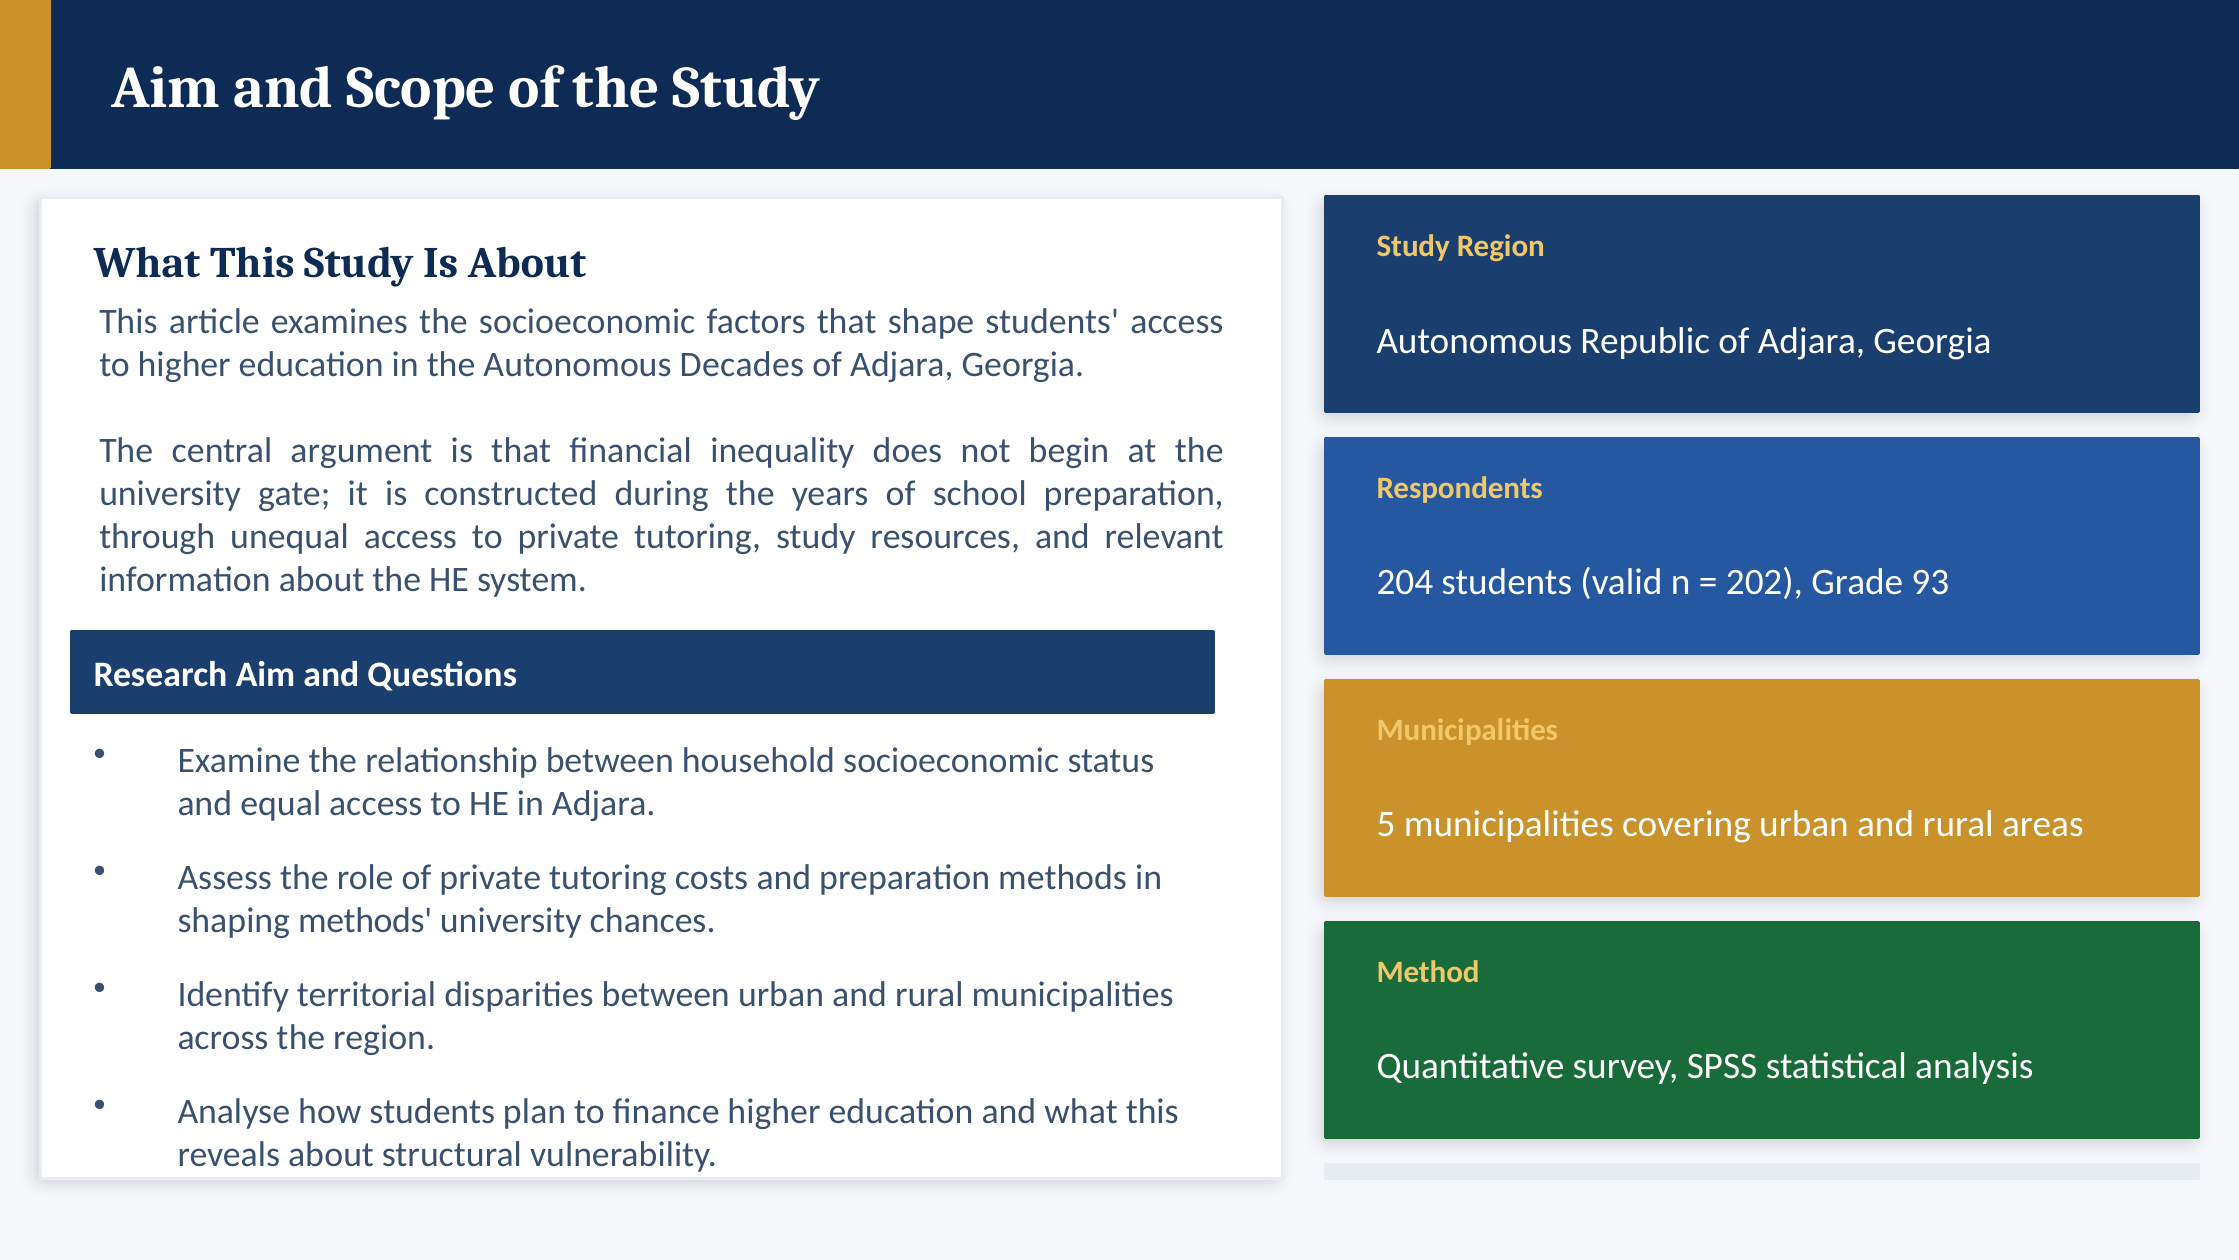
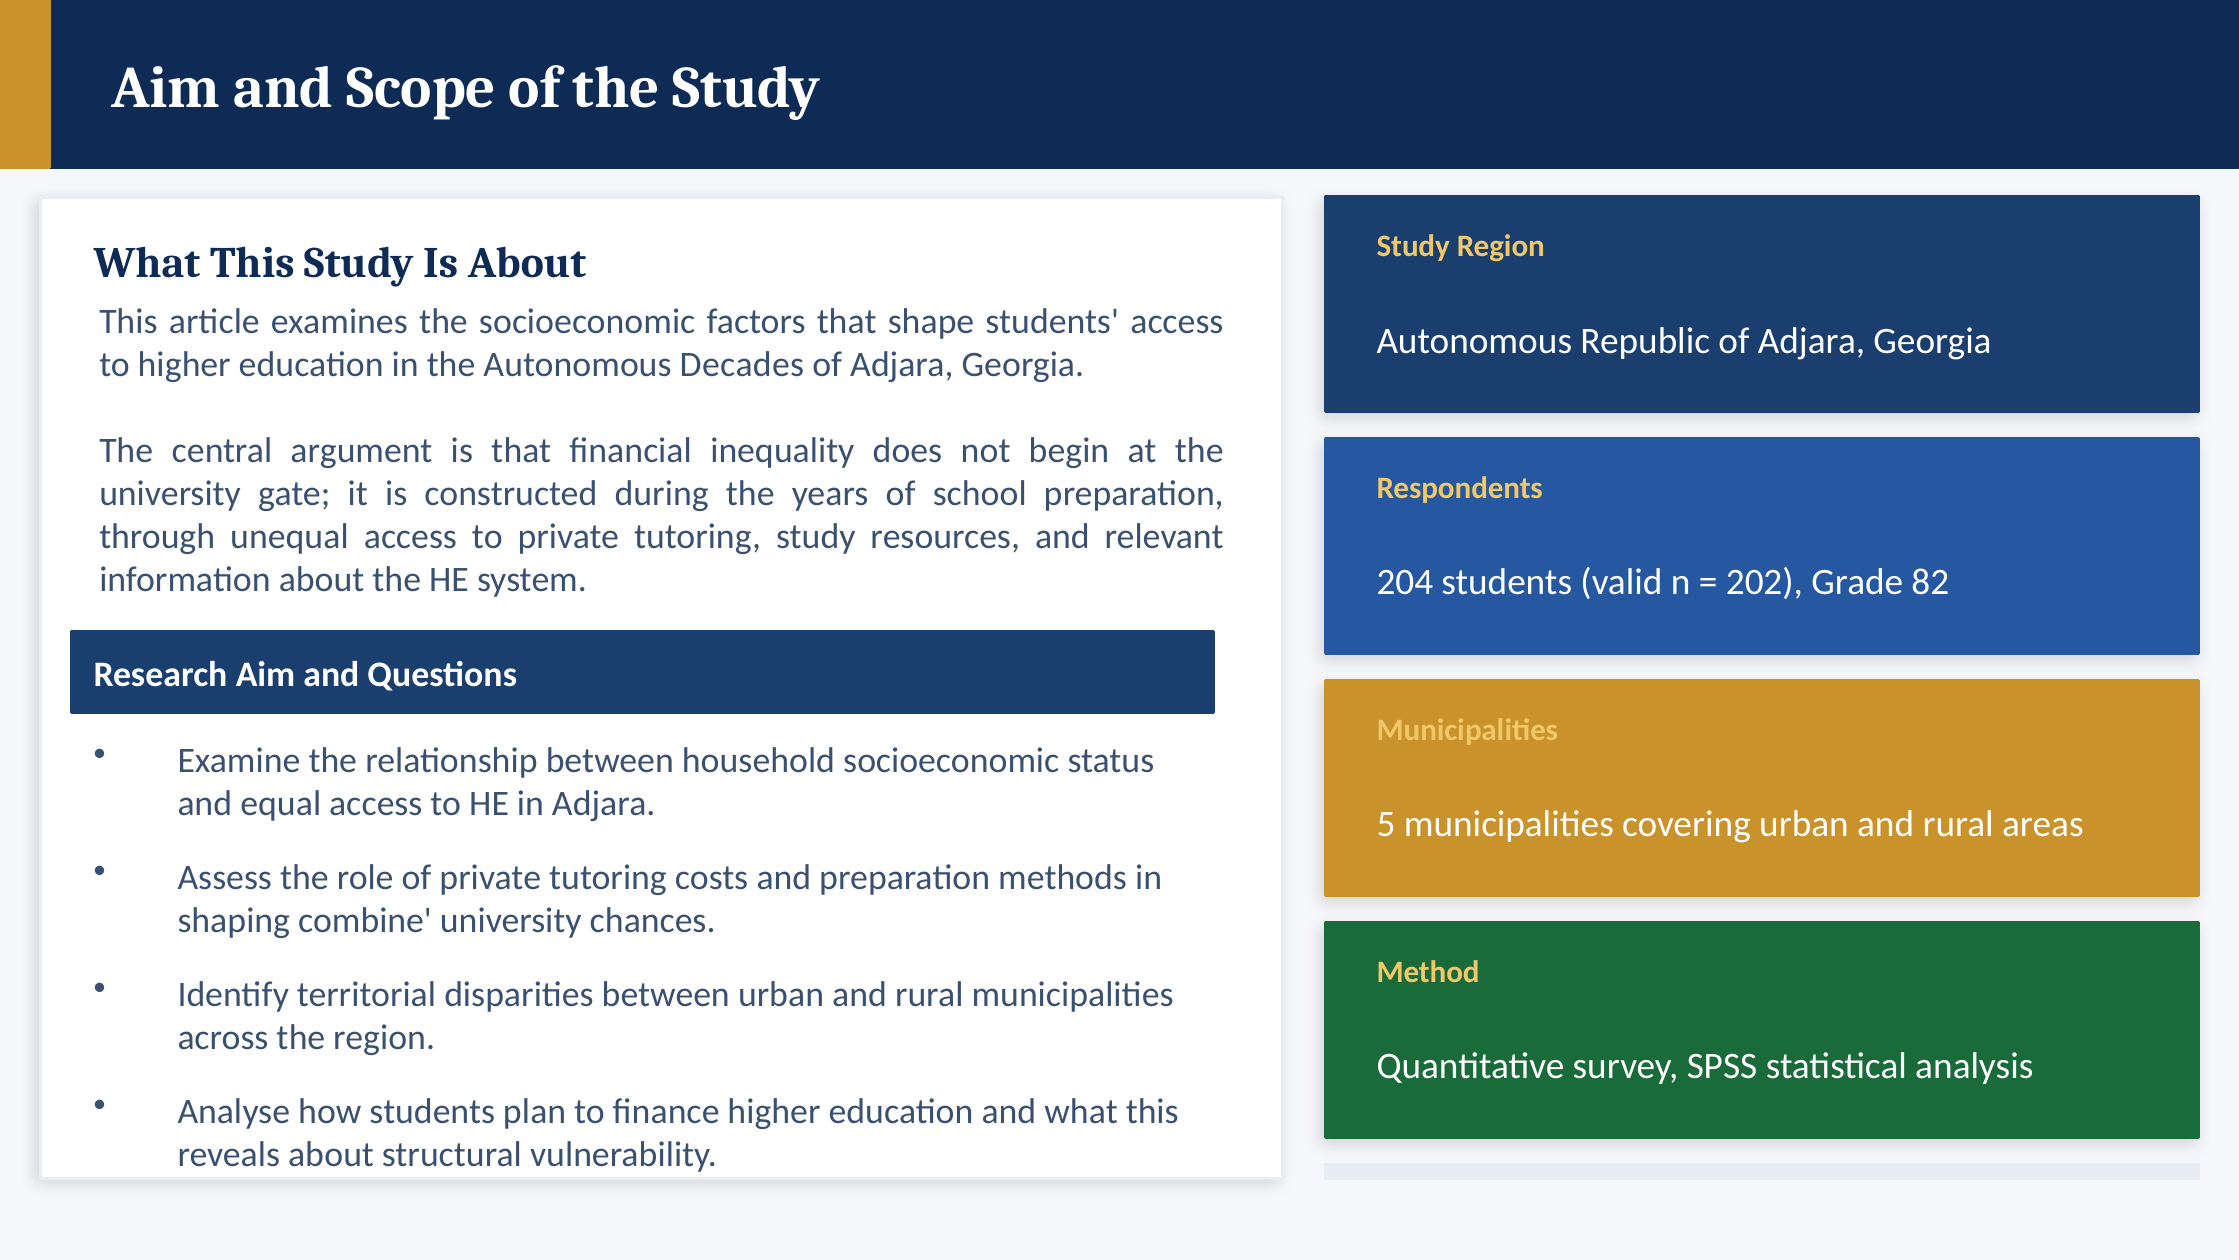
93: 93 -> 82 (1930, 582)
shaping methods: methods -> combine (365, 920)
